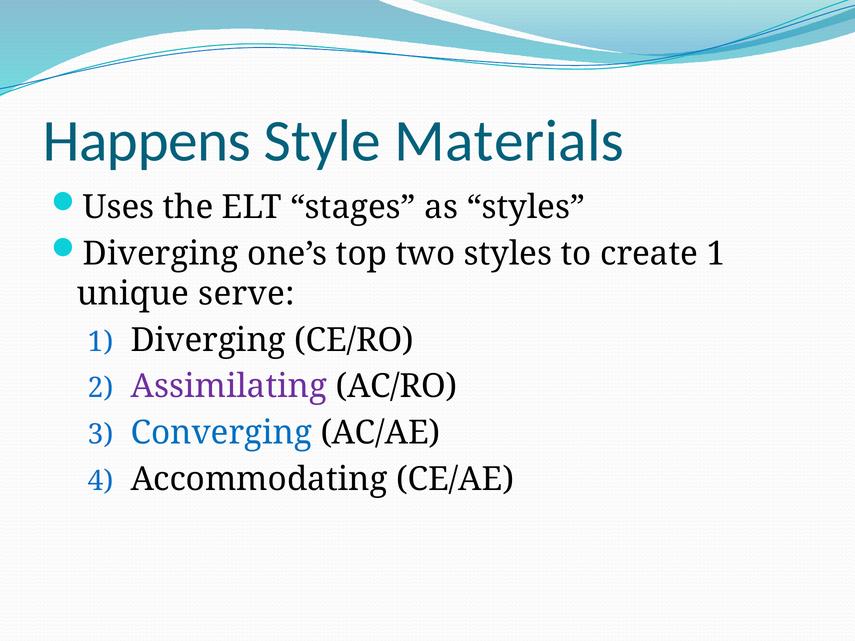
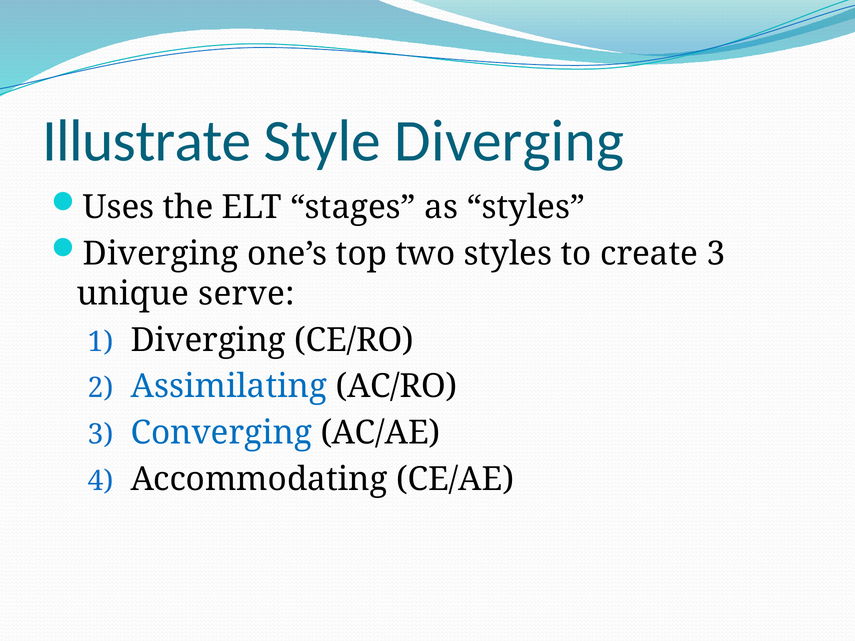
Happens: Happens -> Illustrate (147, 141)
Style Materials: Materials -> Diverging (509, 141)
create 1: 1 -> 3 (716, 254)
Assimilating colour: purple -> blue (229, 387)
